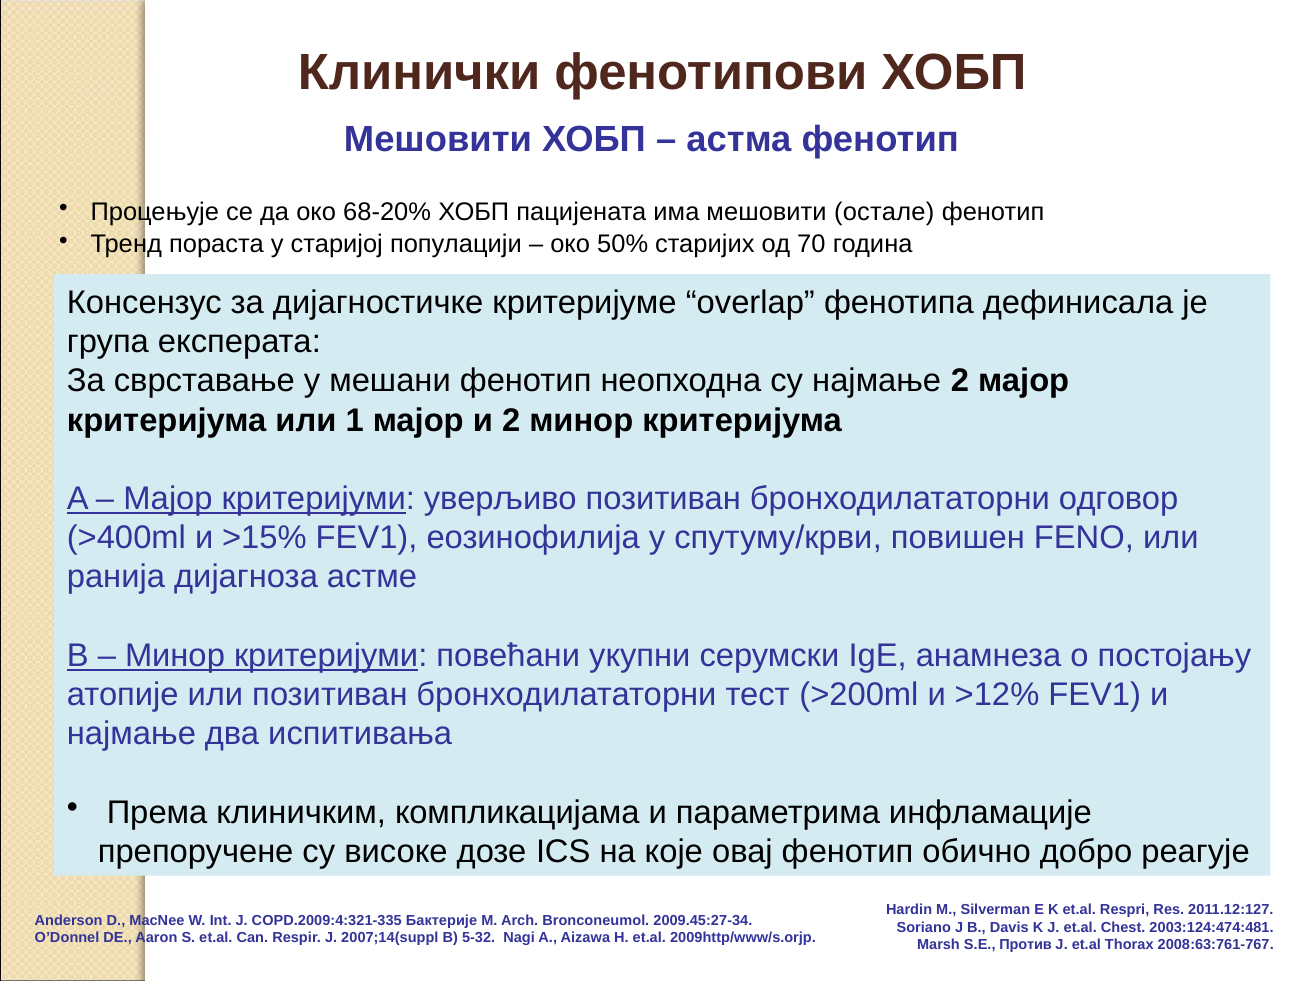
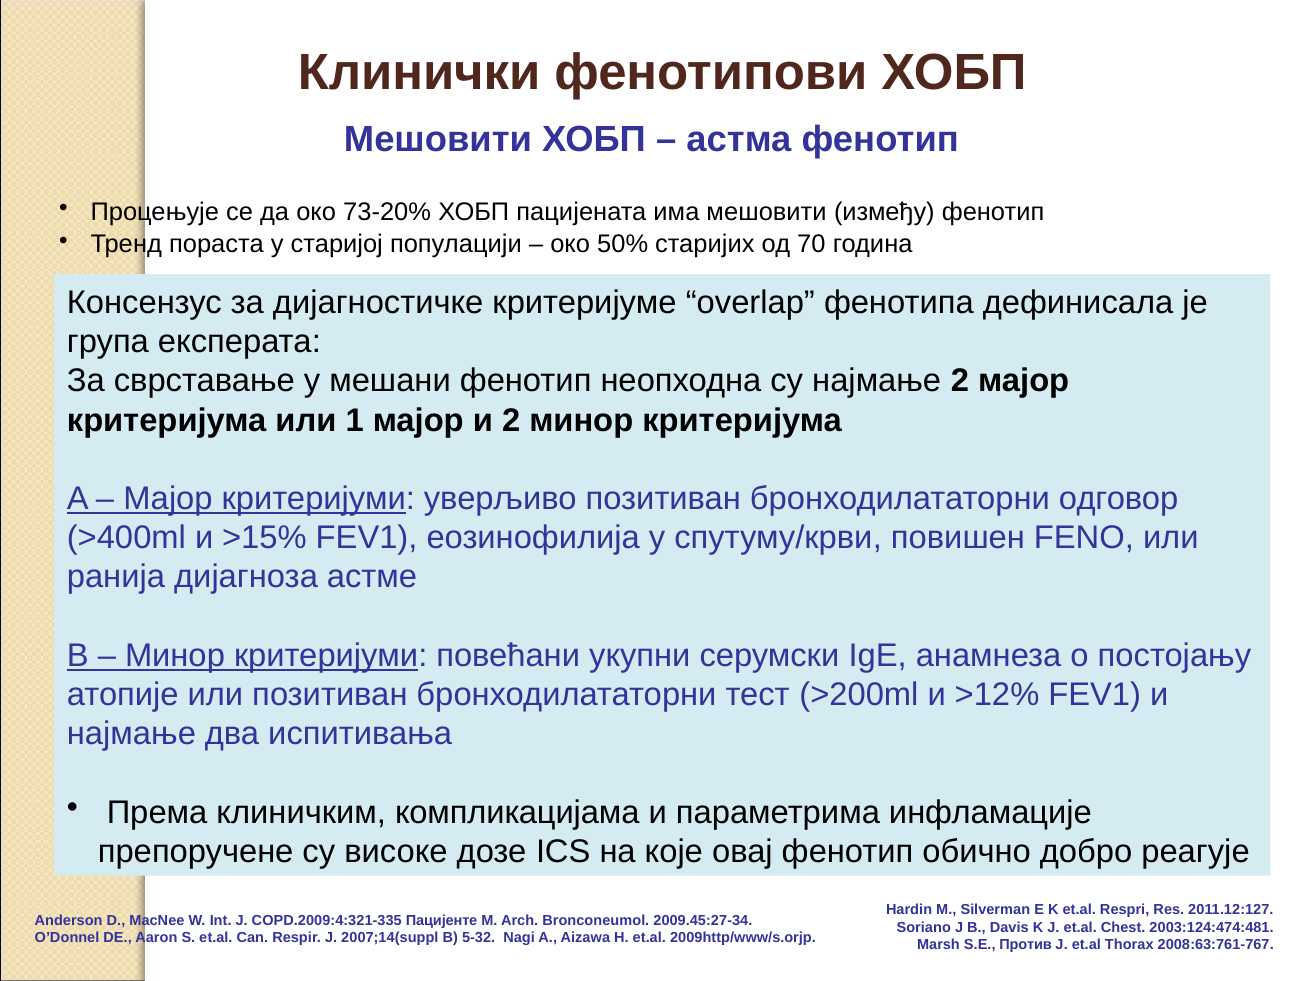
68-20%: 68-20% -> 73-20% (387, 212)
остале: остале -> између (884, 212)
Бактерије: Бактерије -> Пацијенте (442, 922)
